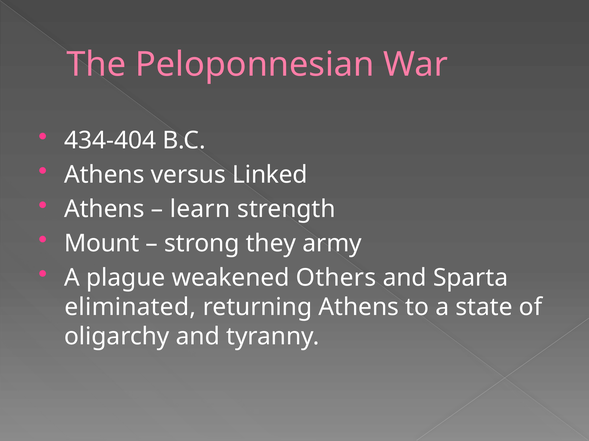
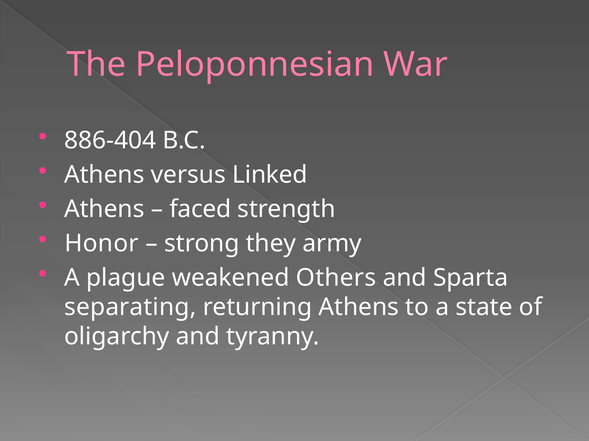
434-404: 434-404 -> 886-404 (110, 141)
learn: learn -> faced (200, 209)
Mount: Mount -> Honor (101, 244)
eliminated: eliminated -> separating (130, 308)
